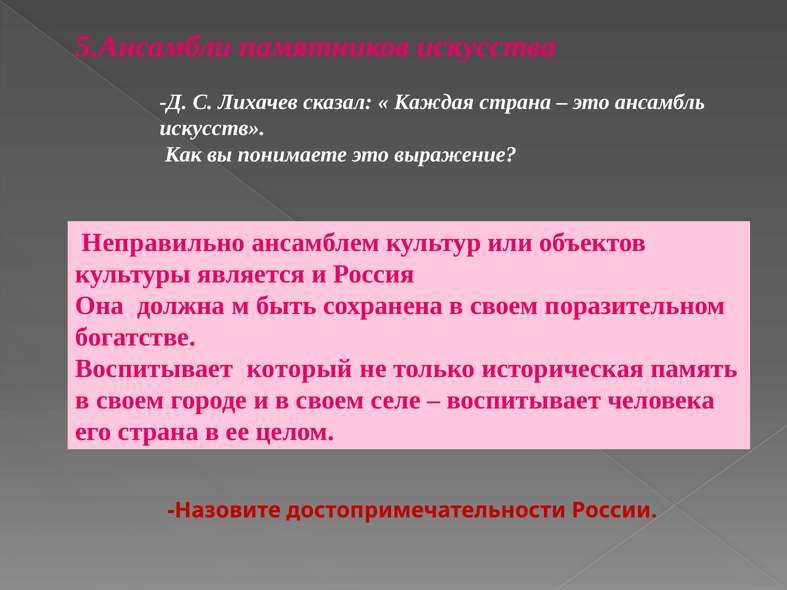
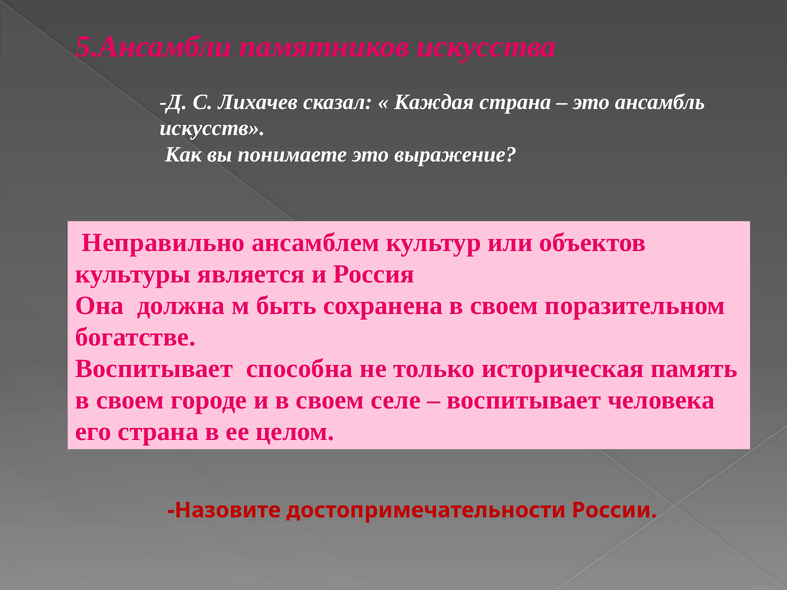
который: который -> способна (300, 369)
